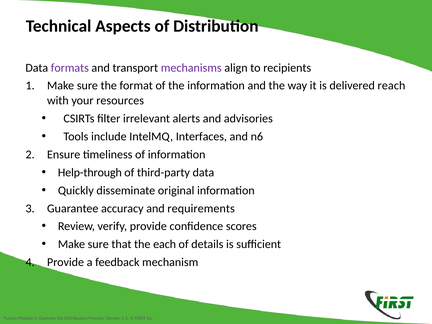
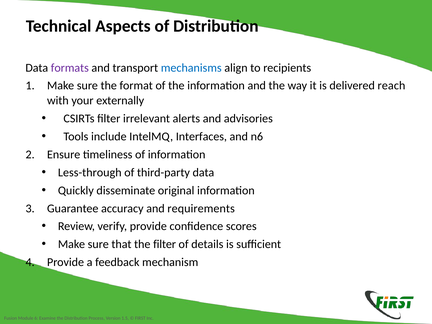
mechanisms colour: purple -> blue (191, 68)
resources: resources -> externally (120, 101)
Help-through: Help-through -> Less-through (90, 172)
the each: each -> filter (165, 244)
